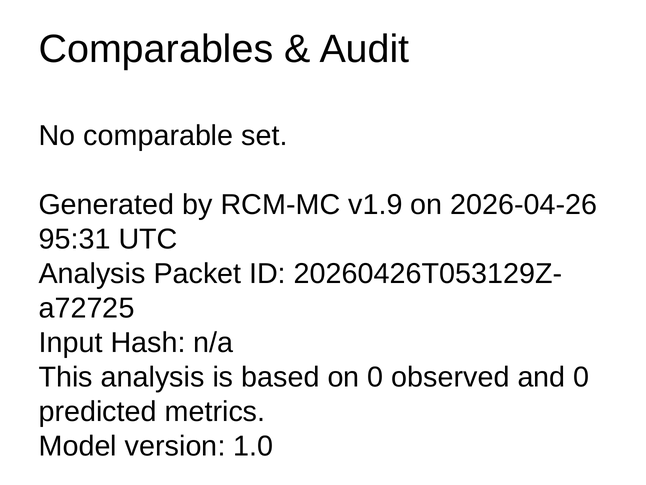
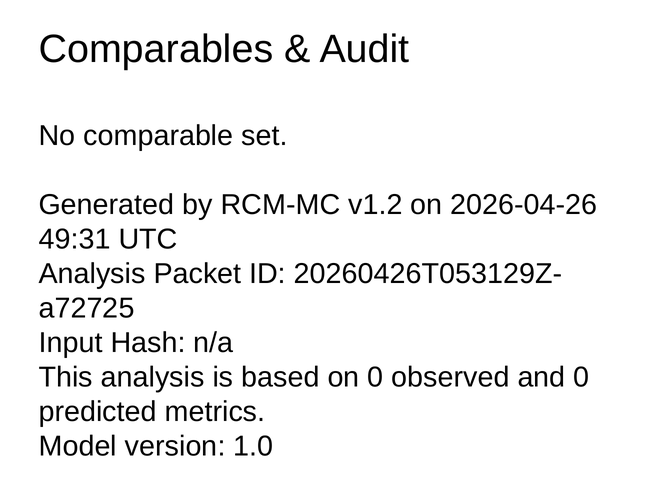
v1.9: v1.9 -> v1.2 (375, 204)
95:31: 95:31 -> 49:31 (75, 239)
